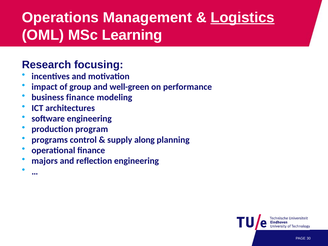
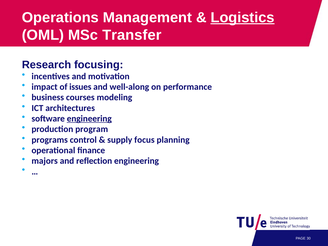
Learning: Learning -> Transfer (132, 35)
group: group -> issues (80, 87)
well-green: well-green -> well-along (129, 87)
business finance: finance -> courses (80, 97)
engineering underline: none -> present (89, 119)
along: along -> focus (144, 140)
